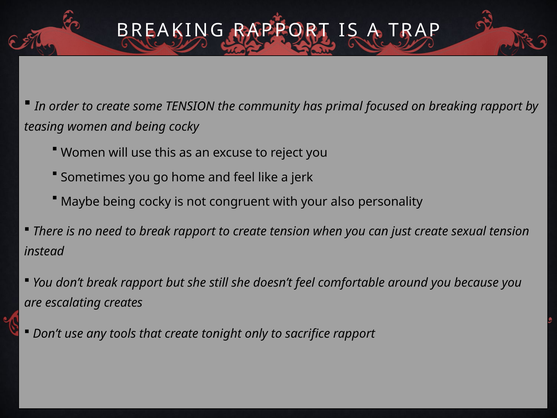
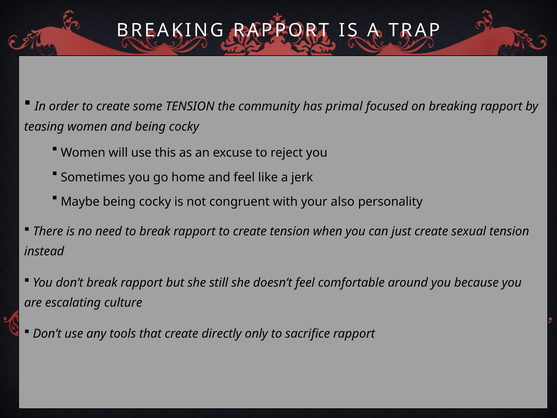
creates: creates -> culture (123, 302)
tonight: tonight -> directly (222, 334)
